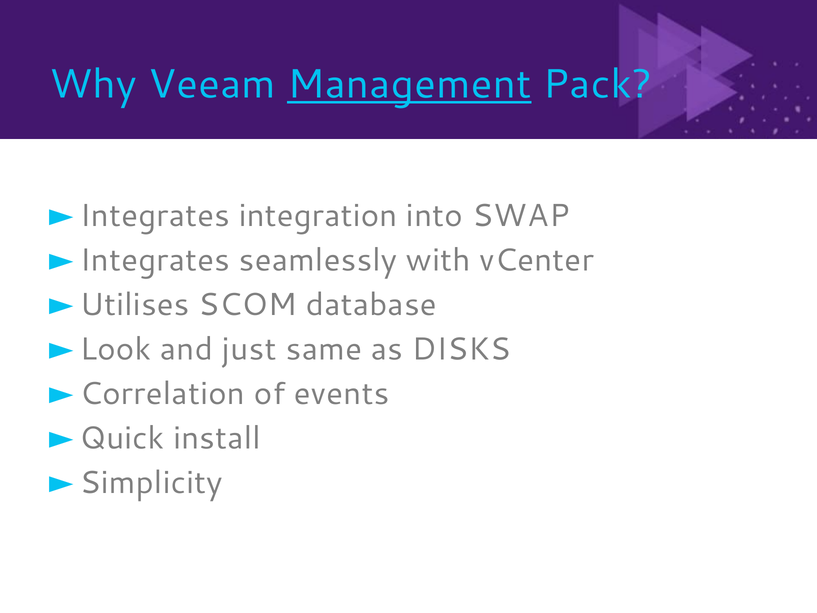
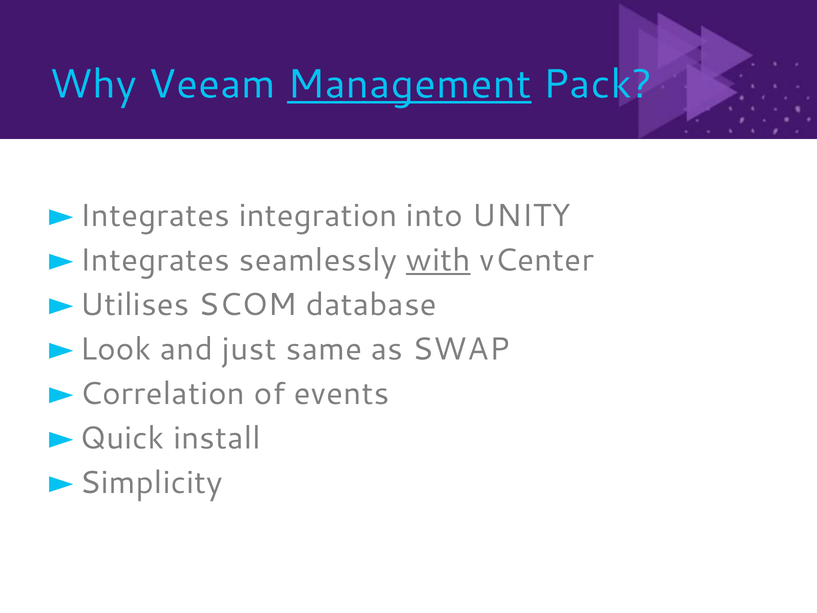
SWAP: SWAP -> UNITY (521, 216)
with underline: none -> present (438, 260)
DISKS: DISKS -> SWAP (461, 349)
